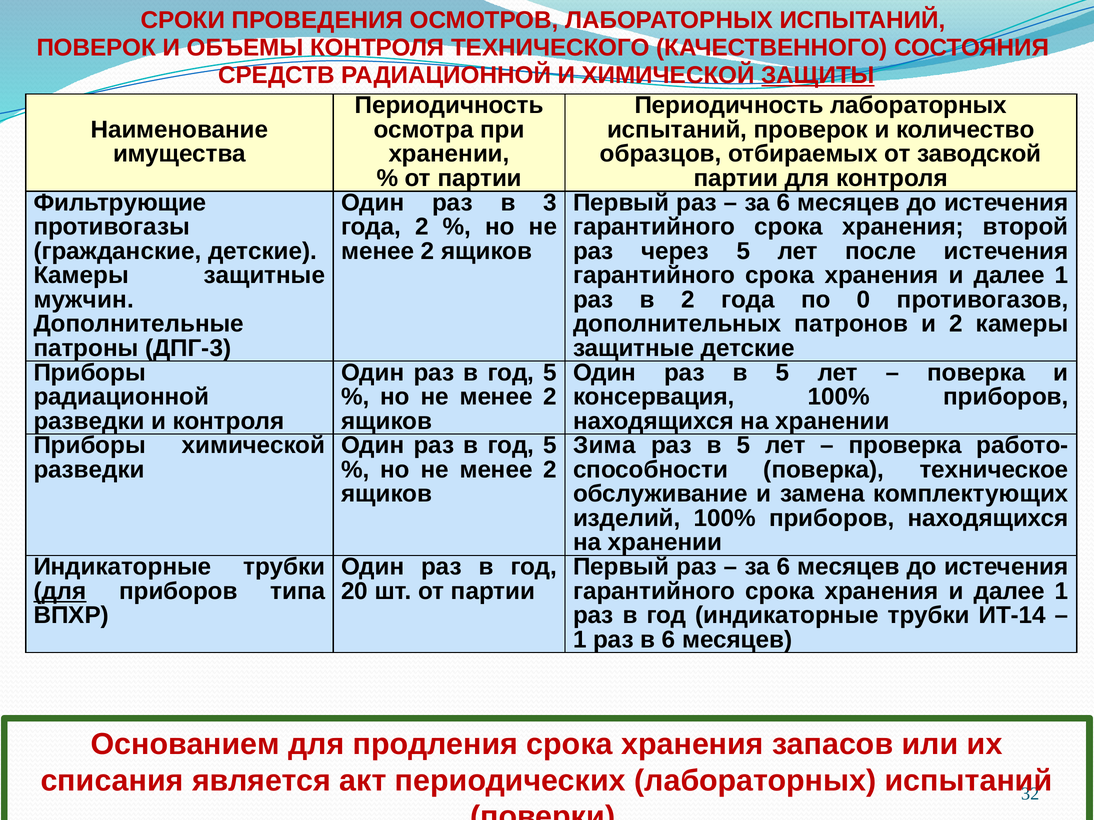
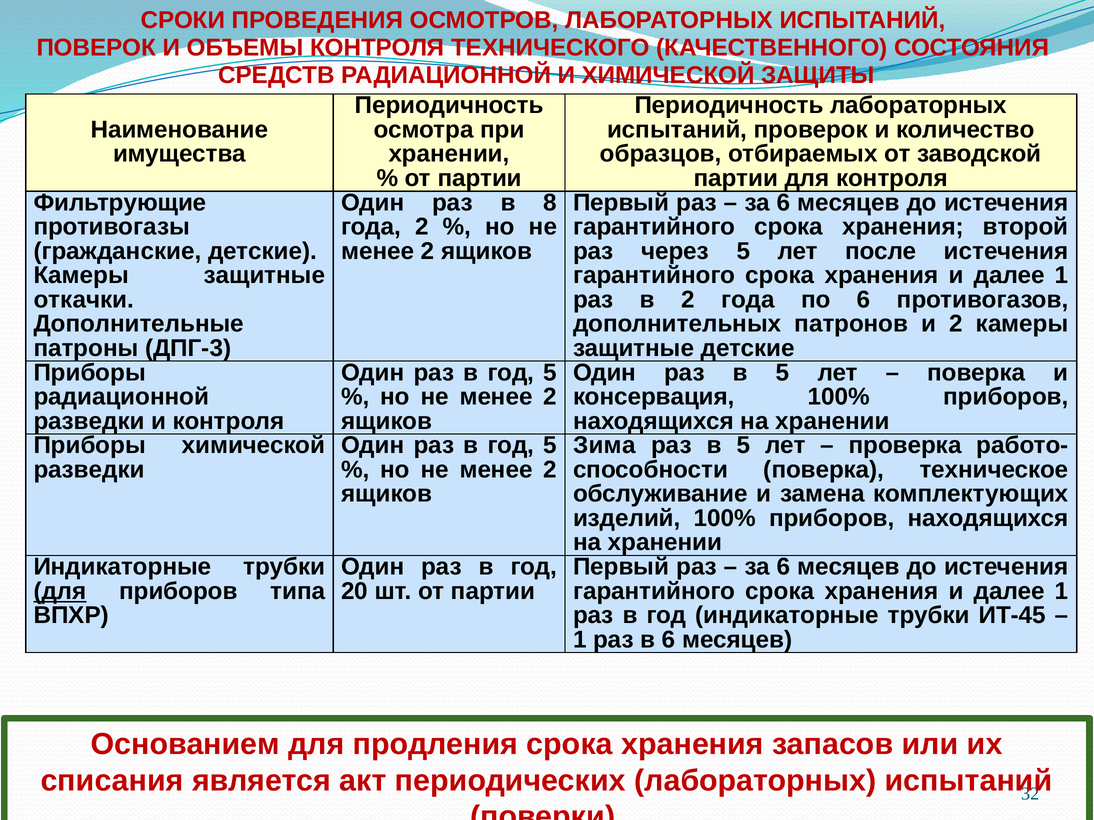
ЗАЩИТЫ underline: present -> none (818, 75)
3: 3 -> 8 (550, 203)
мужчин: мужчин -> откачки (84, 300)
по 0: 0 -> 6 (864, 300)
ИТ-14: ИТ-14 -> ИТ-45 (1012, 616)
